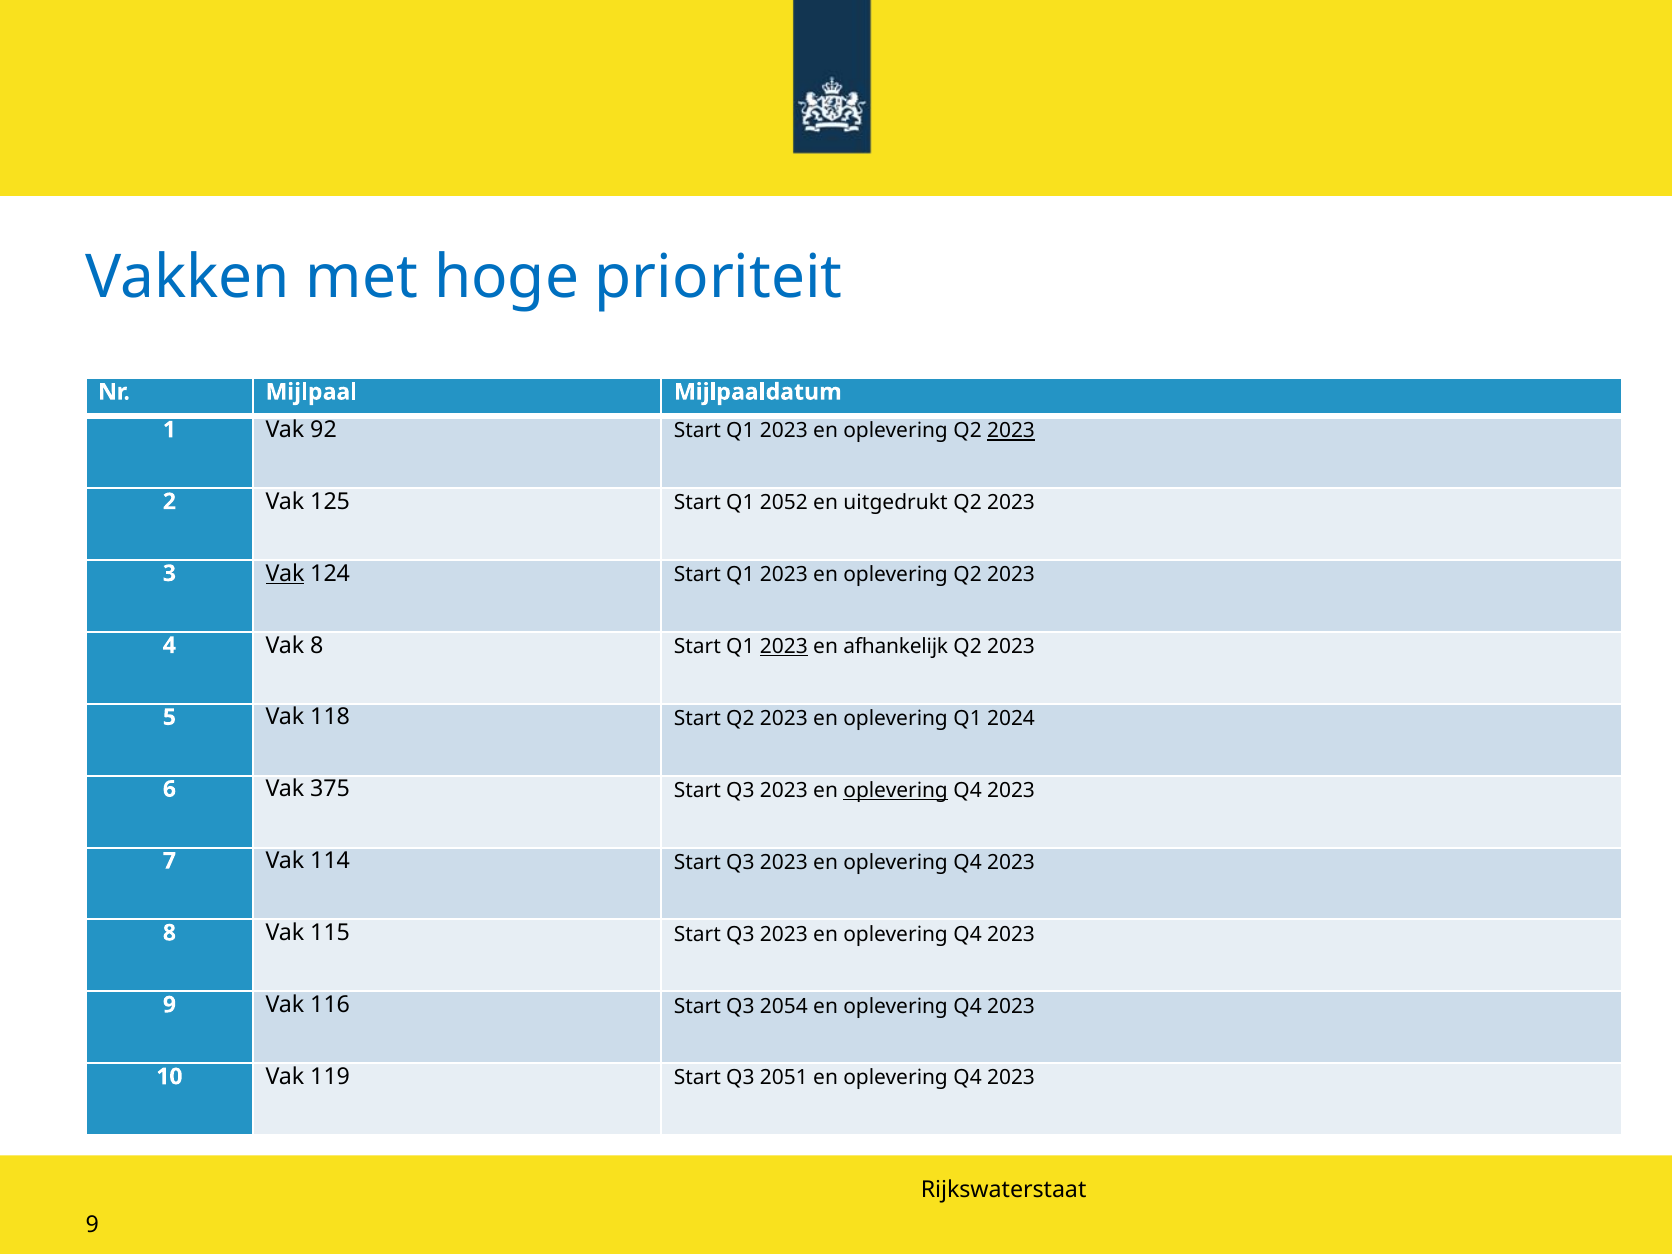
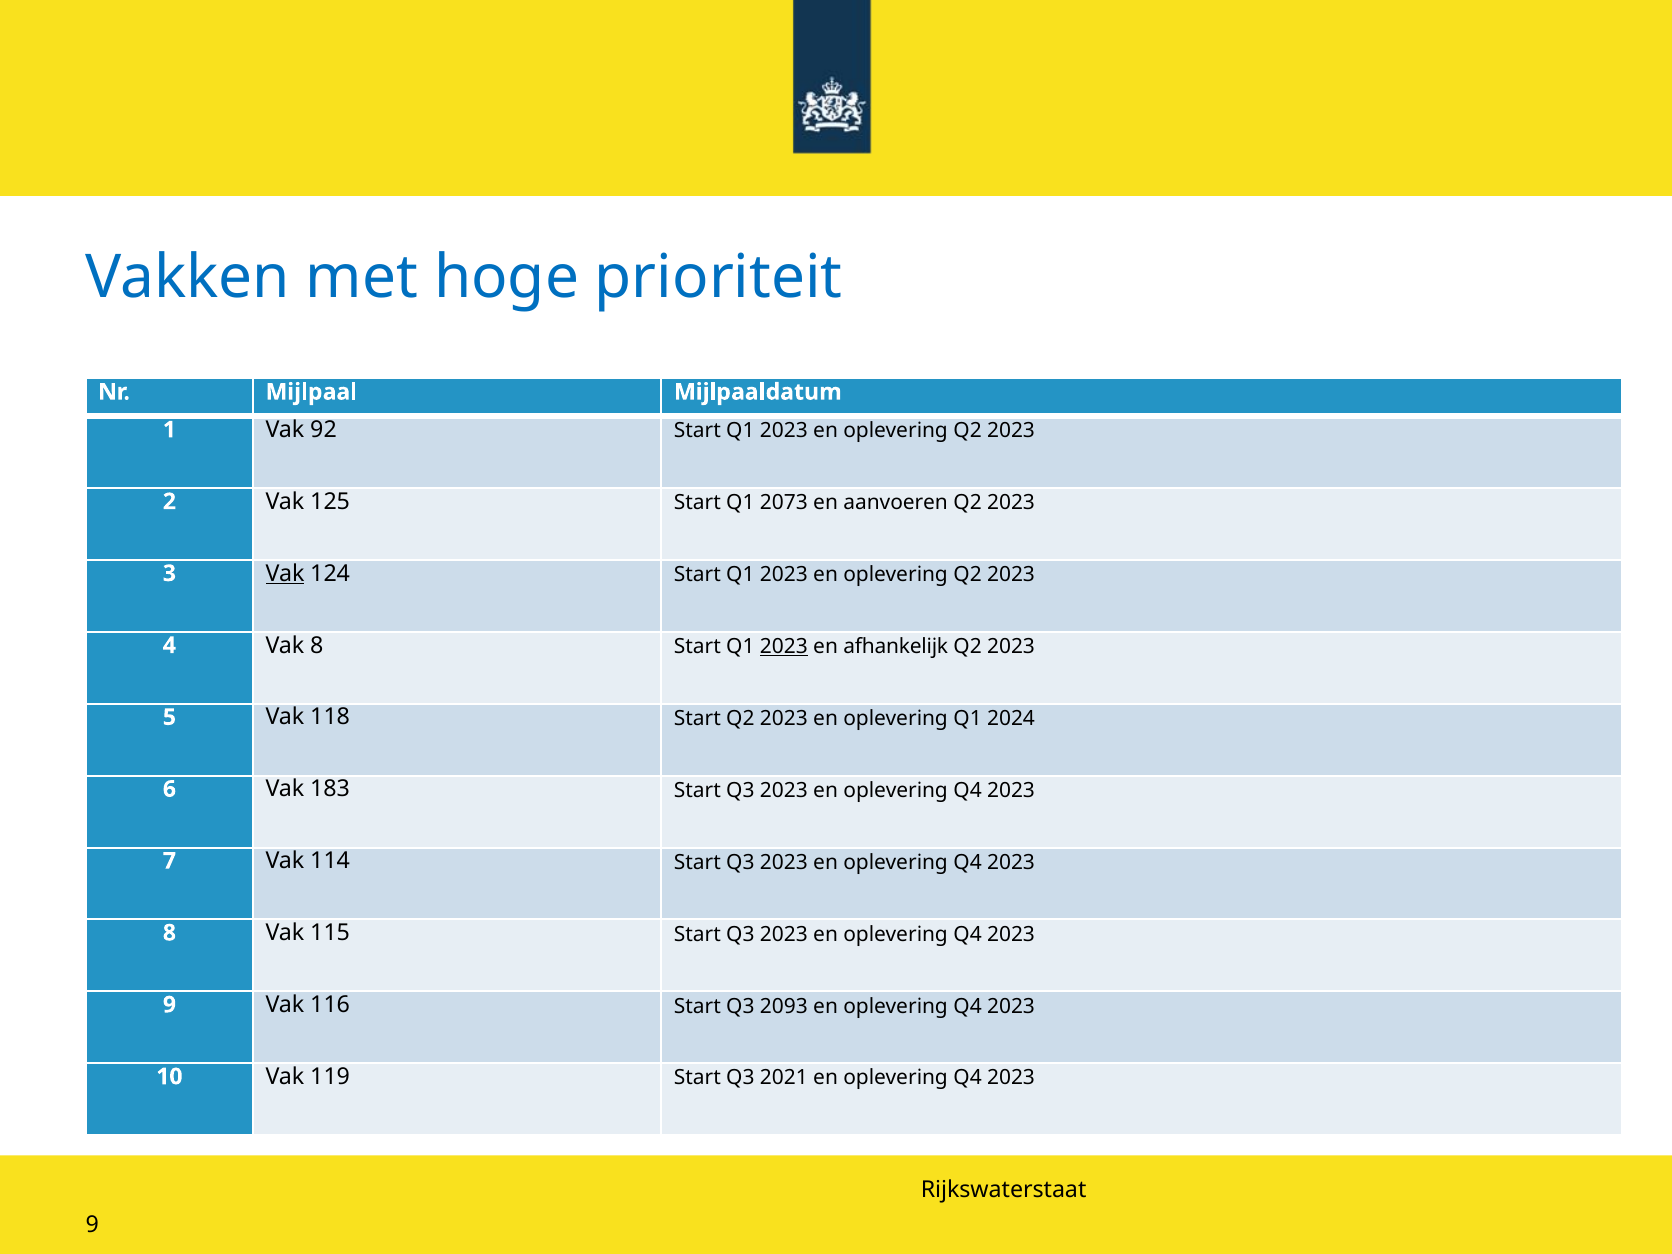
2023 underline: present -> none (1011, 431)
2052: 2052 -> 2073 (784, 503)
uitgedrukt: uitgedrukt -> aanvoeren (896, 503)
375: 375 -> 183 (330, 789)
oplevering underline: present -> none (896, 790)
2054: 2054 -> 2093 (784, 1006)
2051: 2051 -> 2021 (784, 1078)
